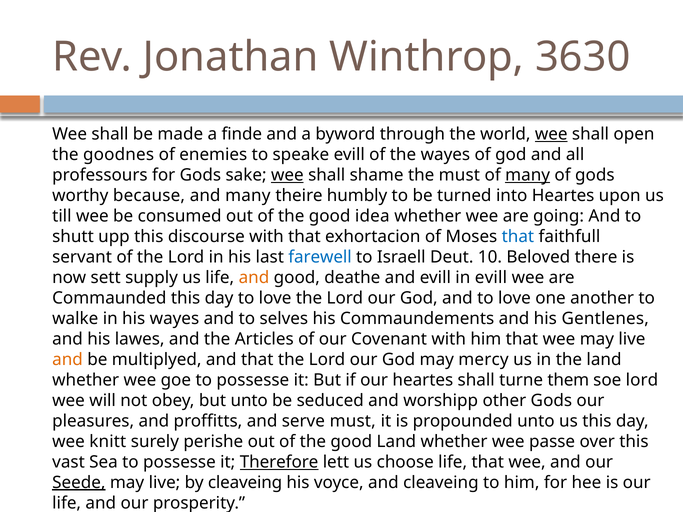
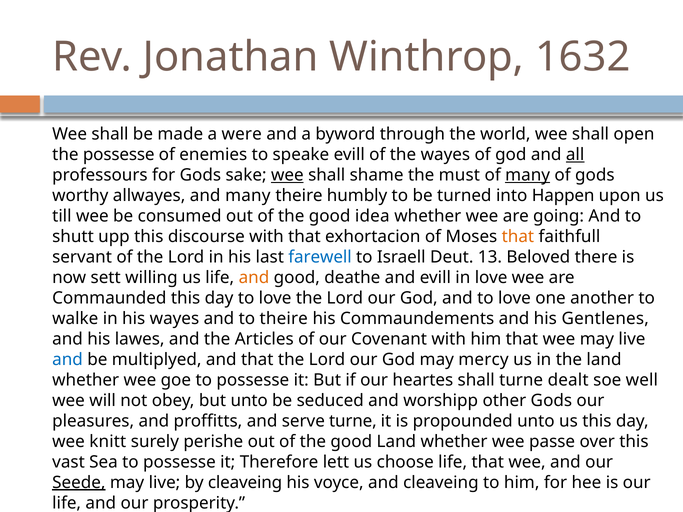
3630: 3630 -> 1632 (583, 57)
finde: finde -> were (242, 134)
wee underline: present -> none (551, 134)
the goodnes: goodnes -> possesse (119, 155)
all underline: none -> present (575, 155)
because: because -> allwayes (149, 196)
into Heartes: Heartes -> Happen (563, 196)
that colour: blue -> orange (518, 237)
10: 10 -> 13 (490, 257)
supply: supply -> willing (151, 278)
in evill: evill -> love (491, 278)
to selves: selves -> theire (284, 319)
and colour: orange -> blue (68, 360)
them: them -> dealt (568, 380)
soe lord: lord -> well (642, 380)
serve must: must -> turne (353, 421)
Therefore underline: present -> none (279, 462)
